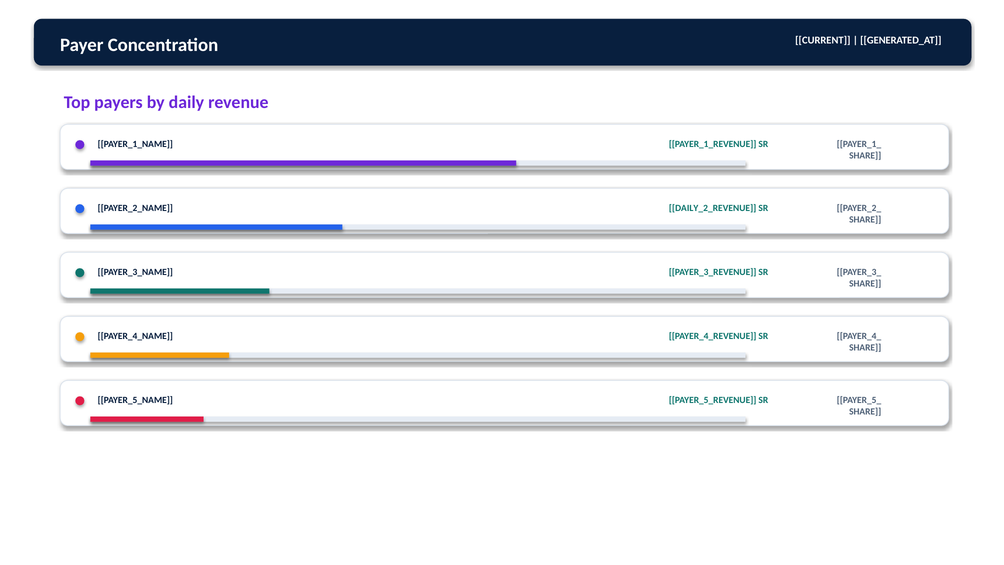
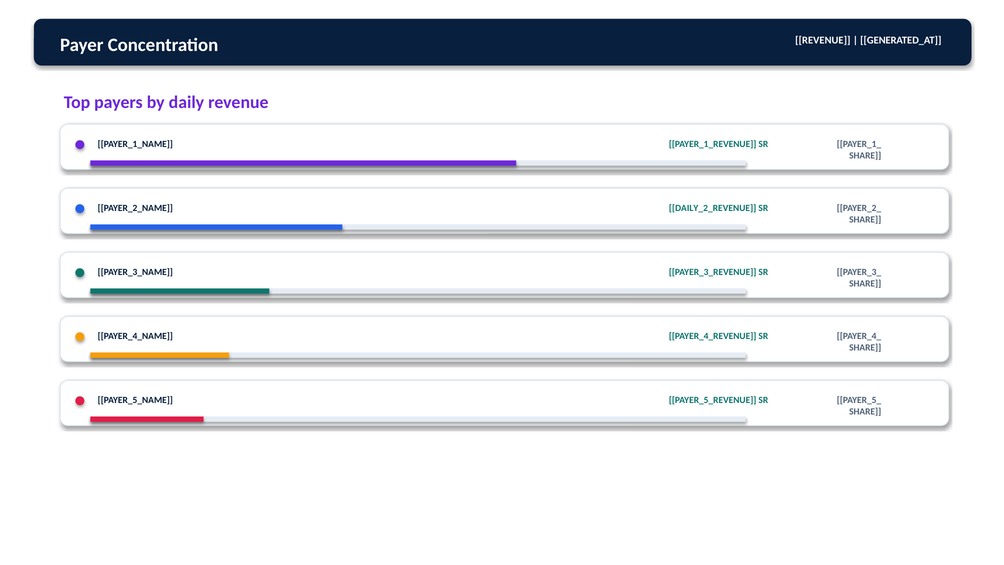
Concentration CURRENT: CURRENT -> REVENUE (823, 40)
